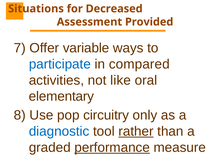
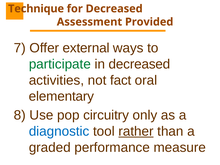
Situations: Situations -> Technique (36, 9)
variable: variable -> external (86, 48)
participate colour: blue -> green (60, 64)
in compared: compared -> decreased (139, 64)
like: like -> fact (121, 80)
performance underline: present -> none (112, 147)
